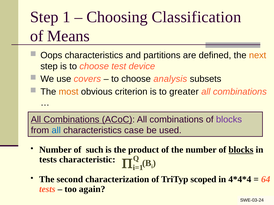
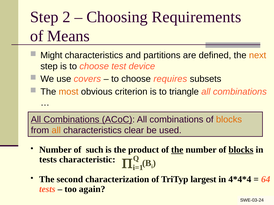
1: 1 -> 2 (66, 17)
Classification: Classification -> Requirements (197, 17)
Oops: Oops -> Might (51, 55)
analysis: analysis -> requires (170, 79)
greater: greater -> triangle (184, 92)
blocks colour: purple -> orange (229, 120)
all colour: blue -> orange (56, 131)
case: case -> clear (134, 131)
the underline: none -> present (177, 150)
scoped: scoped -> largest (203, 180)
